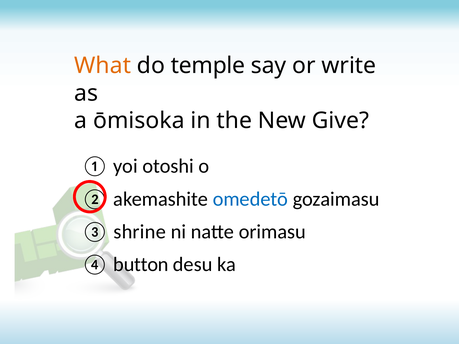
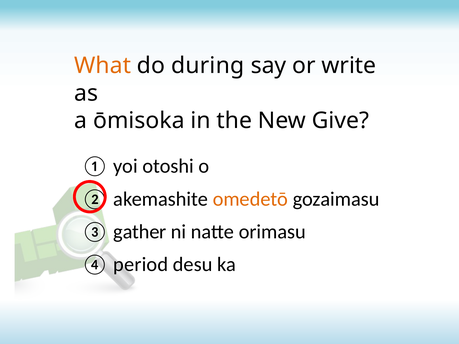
temple: temple -> during (208, 66)
omedetō colour: blue -> orange (250, 199)
shrine: shrine -> gather (140, 232)
button: button -> period (141, 265)
